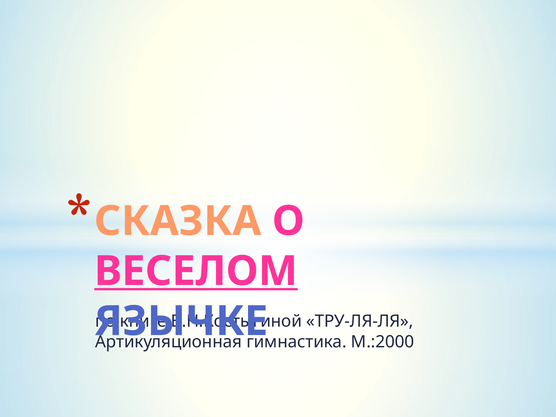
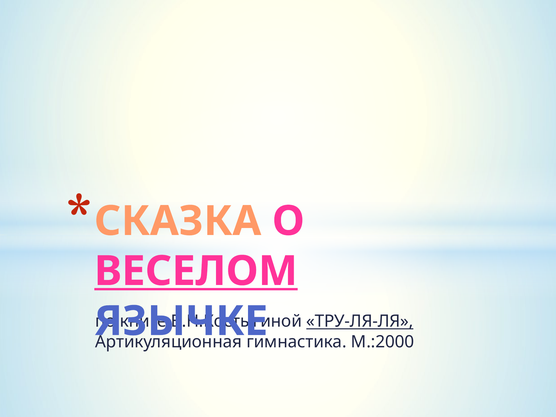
ТРУ-ЛЯ-ЛЯ underline: none -> present (360, 321)
